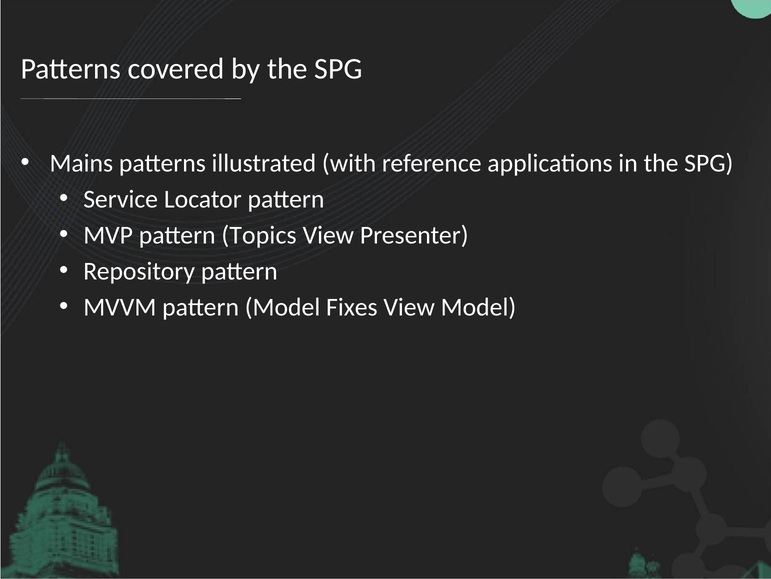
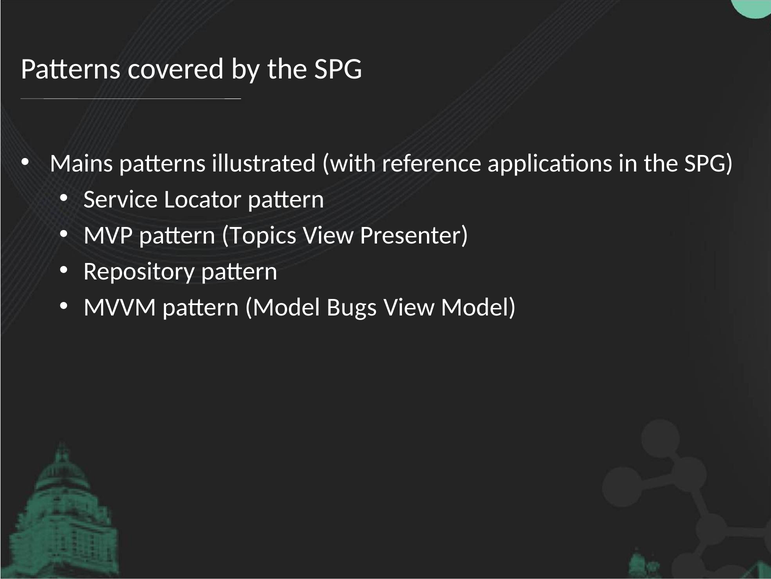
Fixes: Fixes -> Bugs (352, 307)
